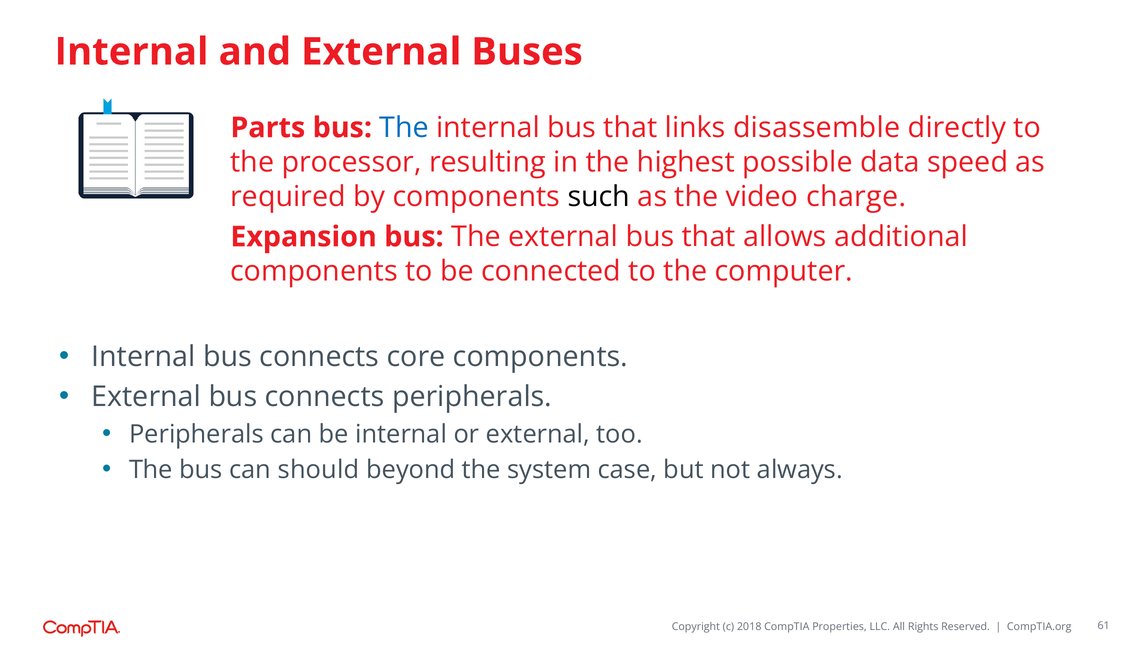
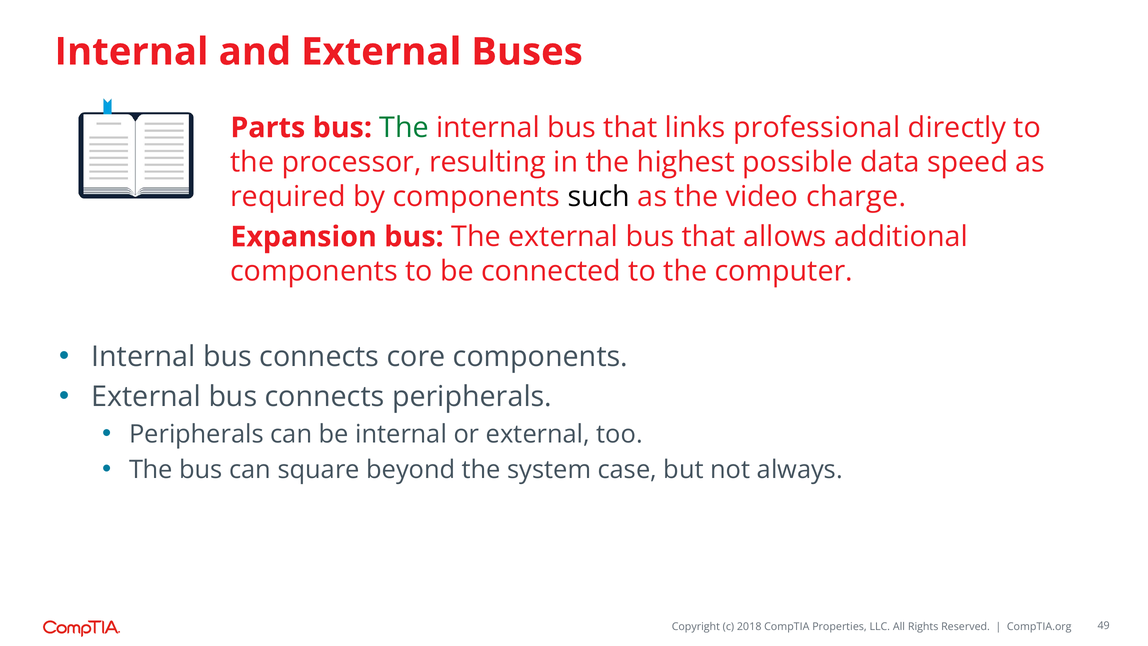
The colour: blue -> green (404, 128)
disassemble: disassemble -> professional (817, 128)
should: should -> square (319, 470)
61: 61 -> 49 (1104, 626)
